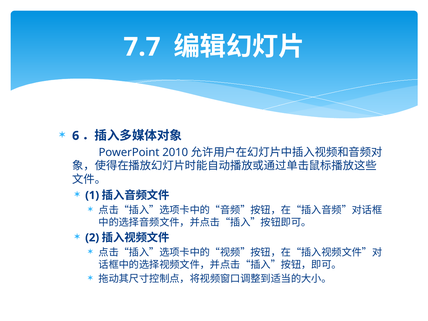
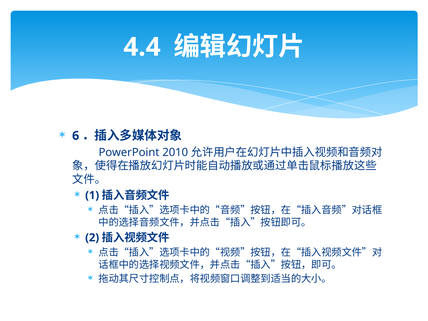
7.7: 7.7 -> 4.4 (142, 47)
